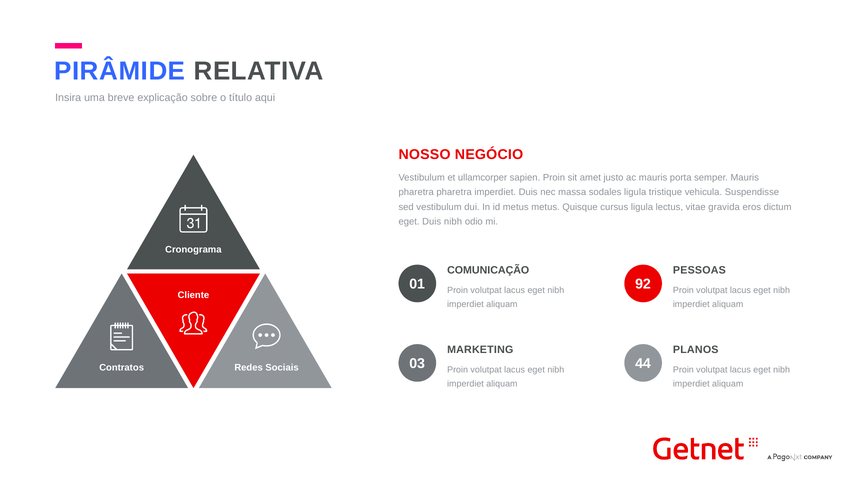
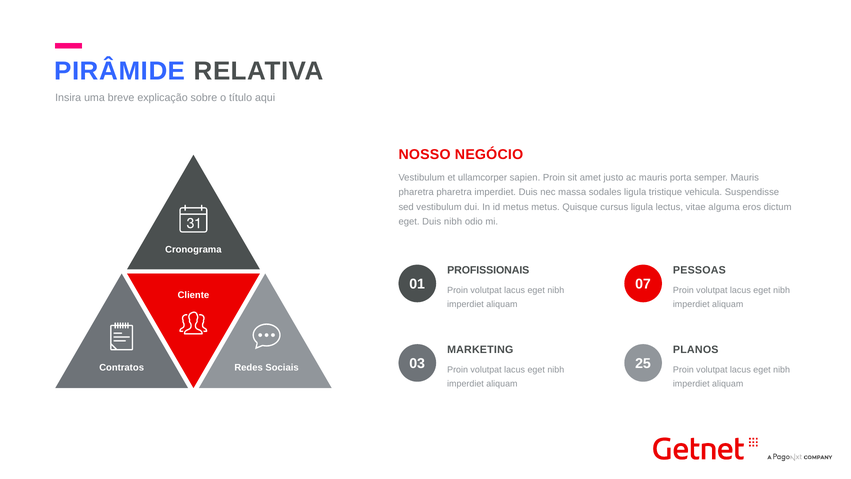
gravida: gravida -> alguma (724, 207)
COMUNICAÇÃO: COMUNICAÇÃO -> PROFISSIONAIS (488, 270)
92: 92 -> 07 (643, 284)
44: 44 -> 25 (643, 364)
